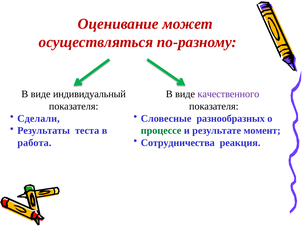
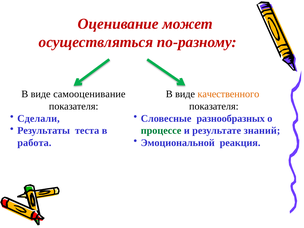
индивидуальный: индивидуальный -> самооценивание (89, 94)
качественного colour: purple -> orange (228, 94)
момент: момент -> знаний (262, 131)
Сотрудничества: Сотрудничества -> Эмоциональной (178, 143)
